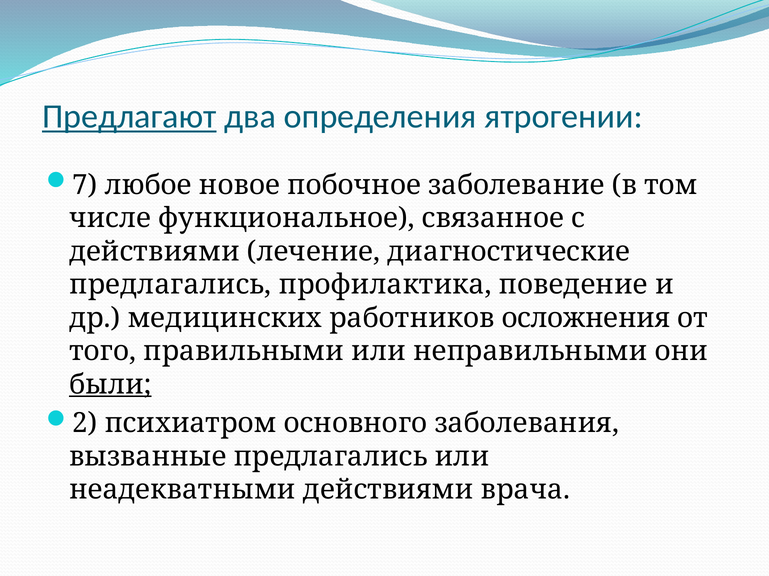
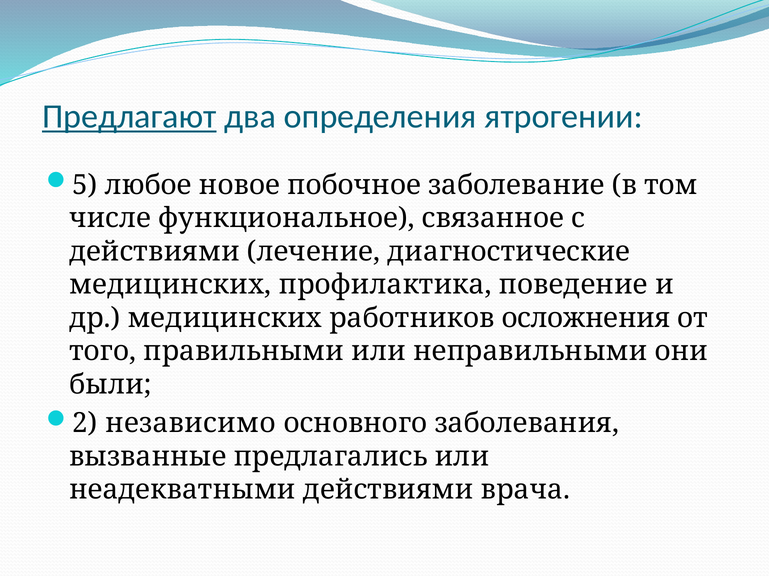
7: 7 -> 5 (85, 185)
предлагались: предлагались -> медицинских (170, 285)
были underline: present -> none (110, 385)
психиатром: психиатром -> независимо (190, 424)
